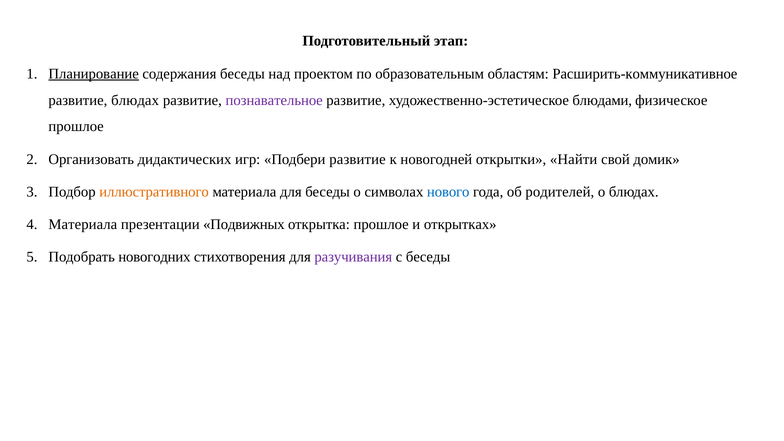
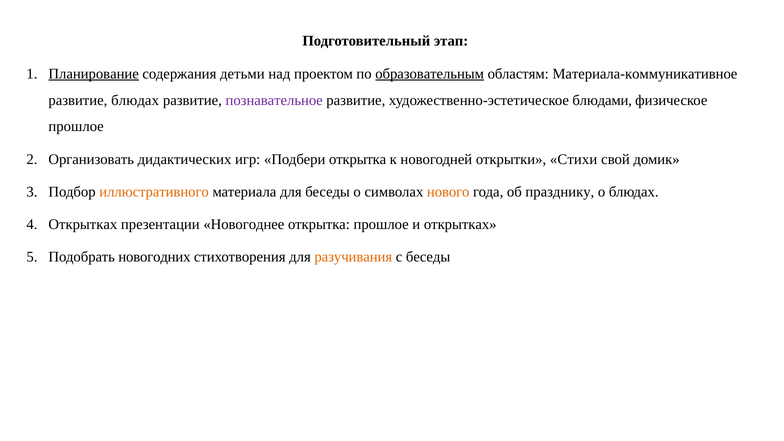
содержания беседы: беседы -> детьми (242, 74)
образовательным underline: none -> present (430, 74)
Расширить-коммуникативное: Расширить-коммуникативное -> Материала-коммуникативное (645, 74)
Подбери развитие: развитие -> открытка (358, 159)
Найти: Найти -> Стихи (574, 159)
нового colour: blue -> orange (448, 192)
родителей: родителей -> празднику (560, 192)
Материала: Материала -> Открытках (83, 224)
Подвижных: Подвижных -> Новогоднее (244, 224)
разучивания colour: purple -> orange (353, 257)
